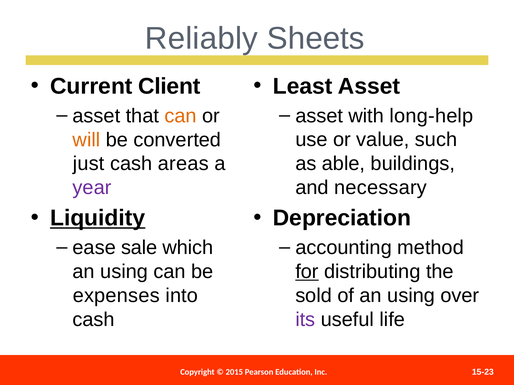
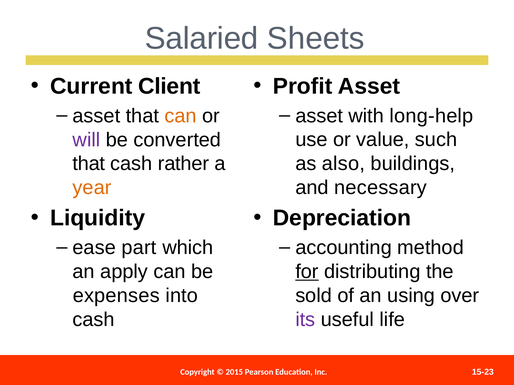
Reliably: Reliably -> Salaried (202, 39)
Least: Least -> Profit (303, 86)
will colour: orange -> purple (86, 140)
just: just -> that (89, 164)
areas: areas -> rather (184, 164)
able: able -> also (343, 164)
year colour: purple -> orange (92, 188)
Liquidity underline: present -> none (98, 218)
sale: sale -> part (139, 248)
using: using -> apply (124, 272)
